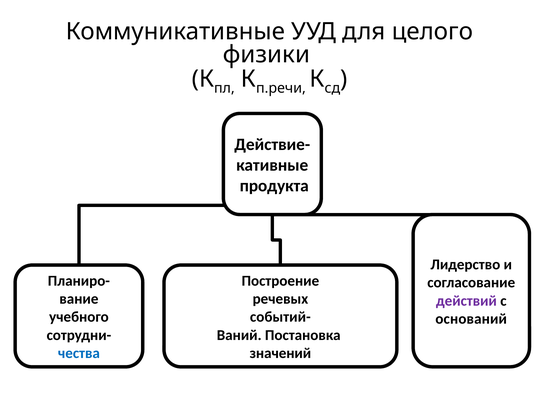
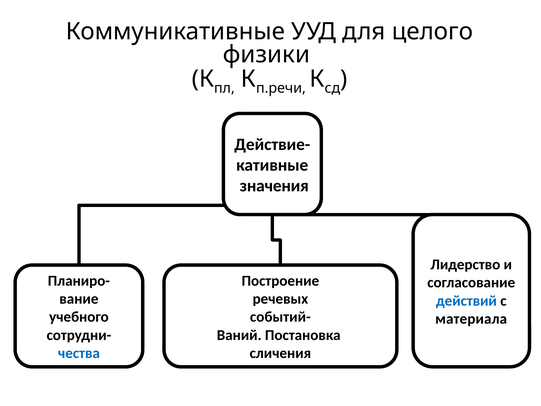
продукта: продукта -> значения (274, 186)
действий colour: purple -> blue (466, 301)
оснований: оснований -> материала (471, 319)
значений: значений -> сличения (280, 353)
